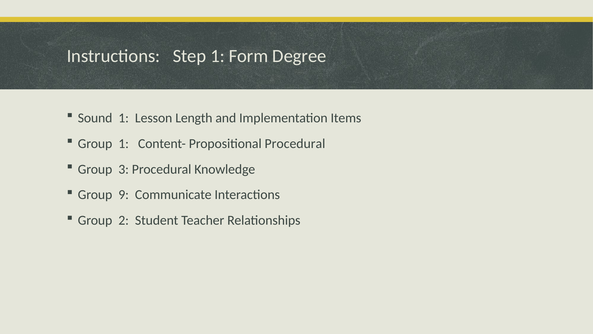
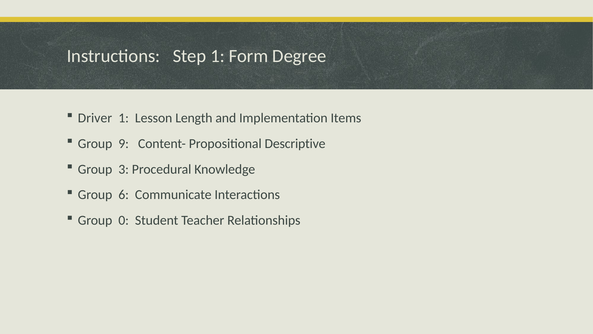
Sound: Sound -> Driver (95, 118)
Group 1: 1 -> 9 (124, 143)
Propositional Procedural: Procedural -> Descriptive (295, 143)
9: 9 -> 6 (124, 195)
2: 2 -> 0 (124, 220)
